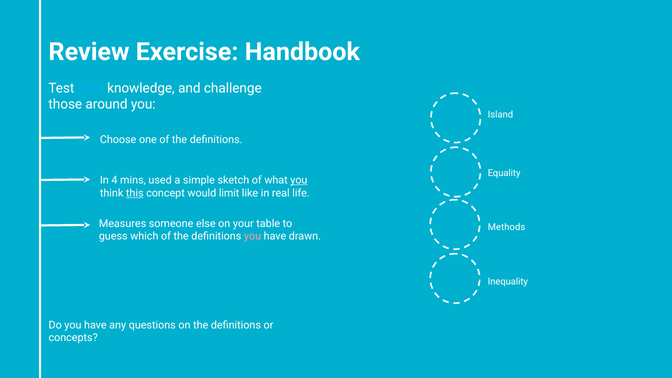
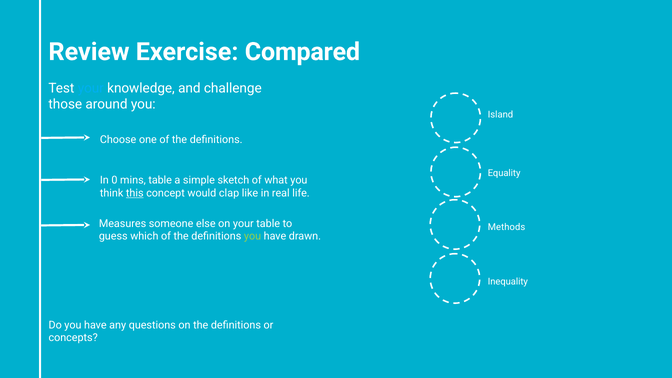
Handbook: Handbook -> Compared (302, 52)
4: 4 -> 0 (114, 180)
mins used: used -> table (160, 180)
you underline: present -> none (299, 180)
limit: limit -> clap (229, 193)
you colour: pink -> light green (253, 236)
